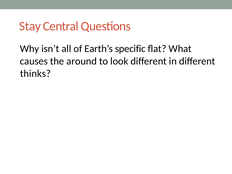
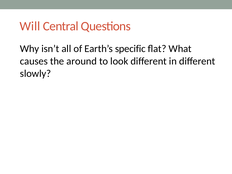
Stay: Stay -> Will (30, 26)
thinks: thinks -> slowly (35, 74)
